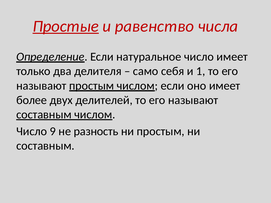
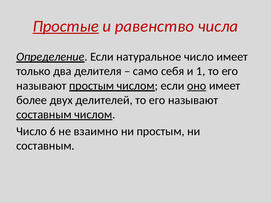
оно underline: none -> present (197, 86)
9: 9 -> 6 (53, 132)
разность: разность -> взаимно (96, 132)
